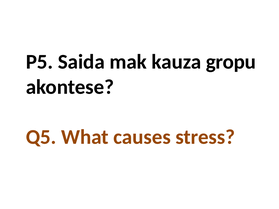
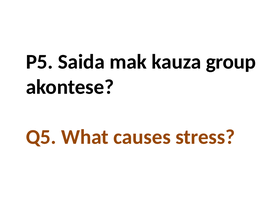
gropu: gropu -> group (231, 62)
